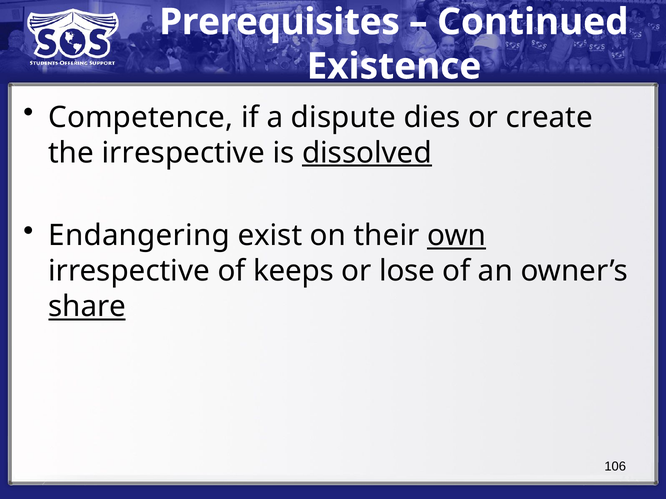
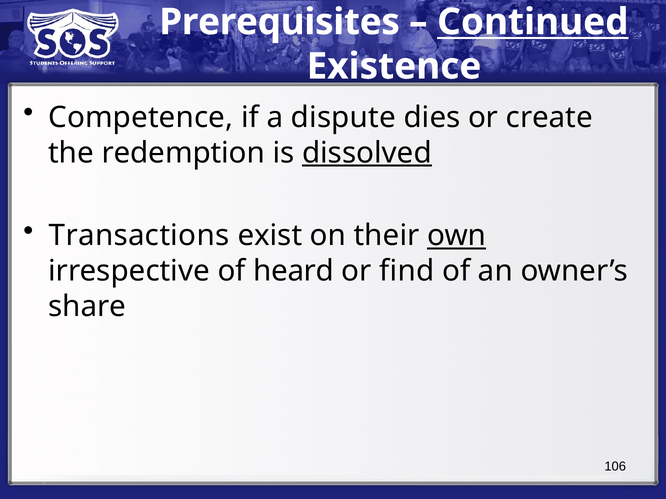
Continued underline: none -> present (533, 22)
the irrespective: irrespective -> redemption (183, 153)
Endangering: Endangering -> Transactions (139, 236)
keeps: keeps -> heard (294, 271)
lose: lose -> find (407, 271)
share underline: present -> none (87, 307)
